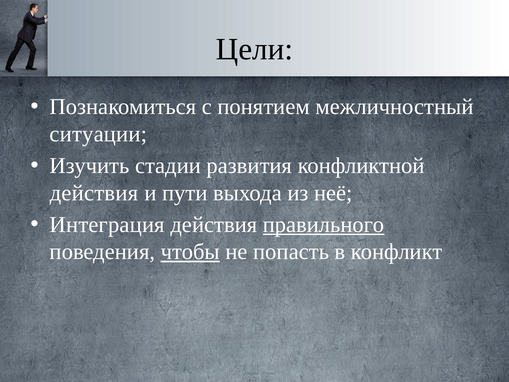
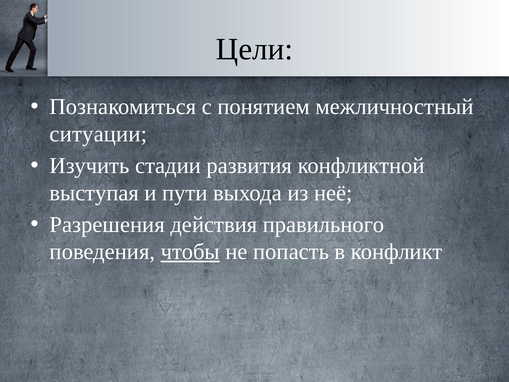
действия: действия -> выступая (94, 193)
Интеграция: Интеграция -> Разрешения (107, 224)
правильного underline: present -> none (324, 224)
